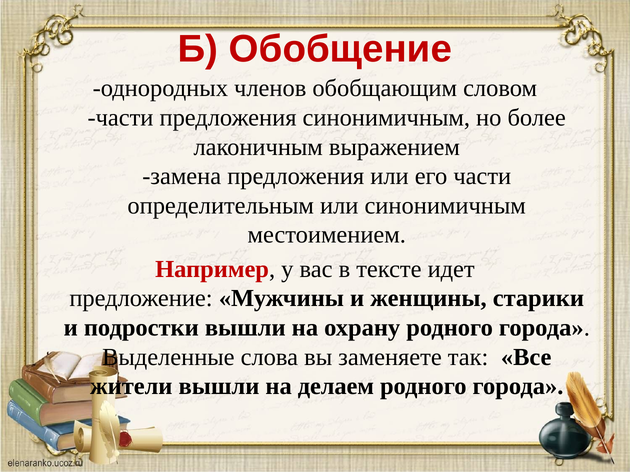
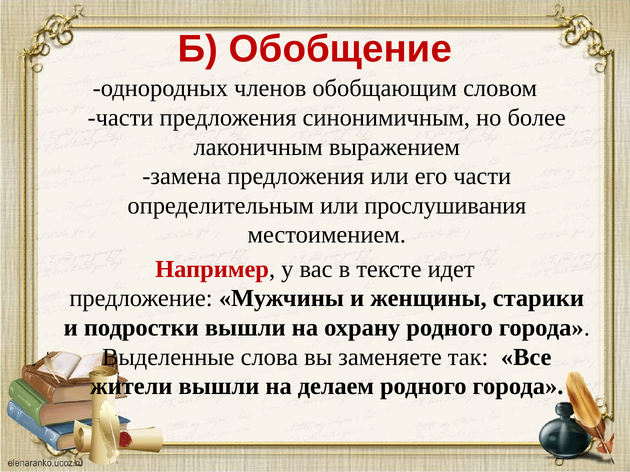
или синонимичным: синонимичным -> прослушивания (445, 206)
